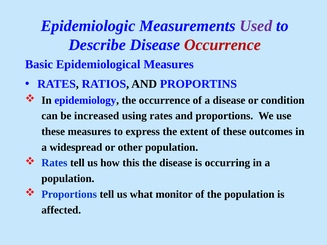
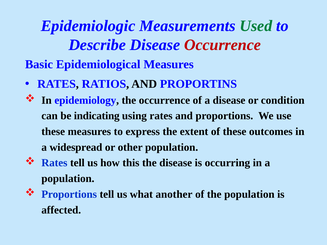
Used colour: purple -> green (256, 26)
increased: increased -> indicating (97, 116)
monitor: monitor -> another (174, 194)
